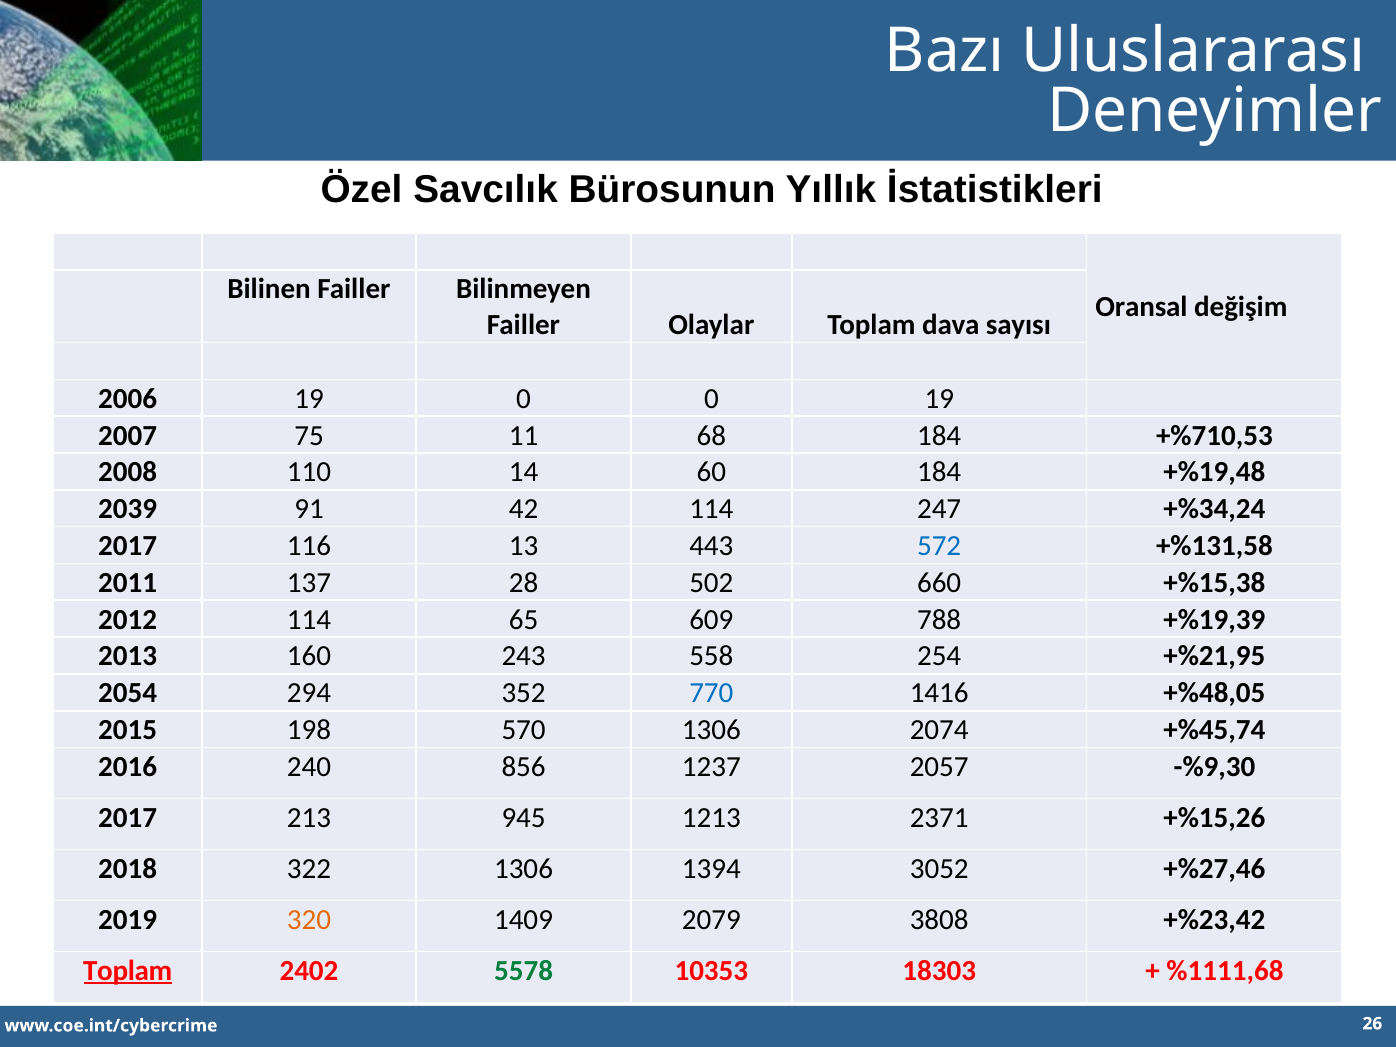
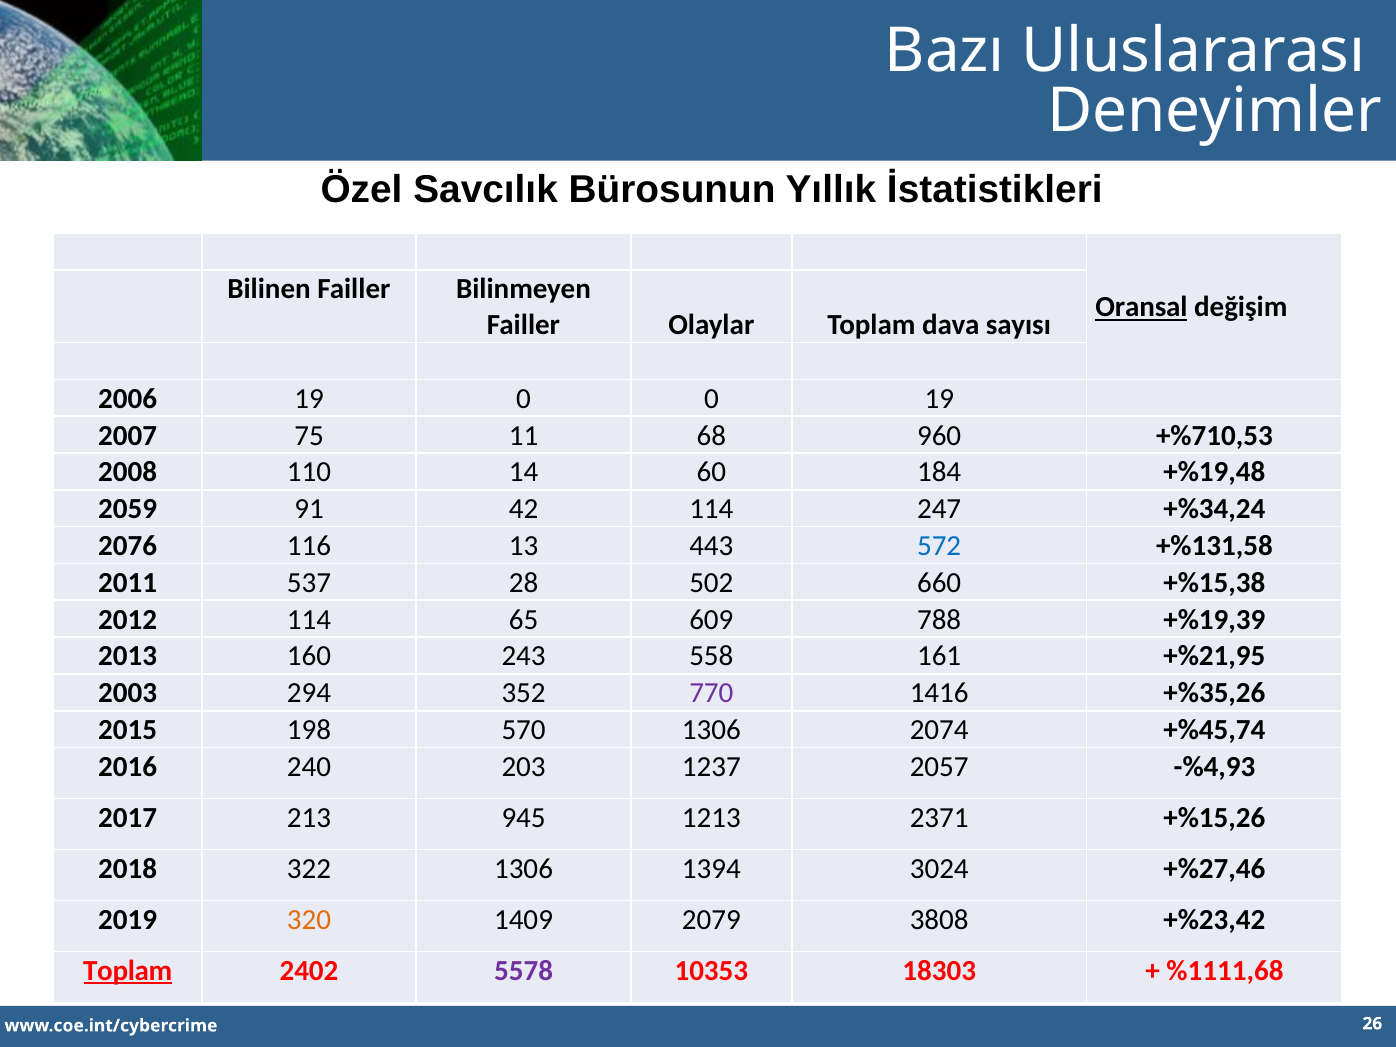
Oransal underline: none -> present (1141, 307)
68 184: 184 -> 960 (939, 435)
2039: 2039 -> 2059 (128, 509)
2017: 2017 -> 2076 (128, 546)
137: 137 -> 537 (309, 583)
254: 254 -> 161 (939, 656)
2054: 2054 -> 2003 (128, 693)
770 colour: blue -> purple (711, 693)
+%48,05: +%48,05 -> +%35,26 (1214, 693)
856: 856 -> 203 (524, 767)
-%9,30: -%9,30 -> -%4,93 (1214, 767)
3052: 3052 -> 3024 (939, 869)
5578 colour: green -> purple (524, 971)
